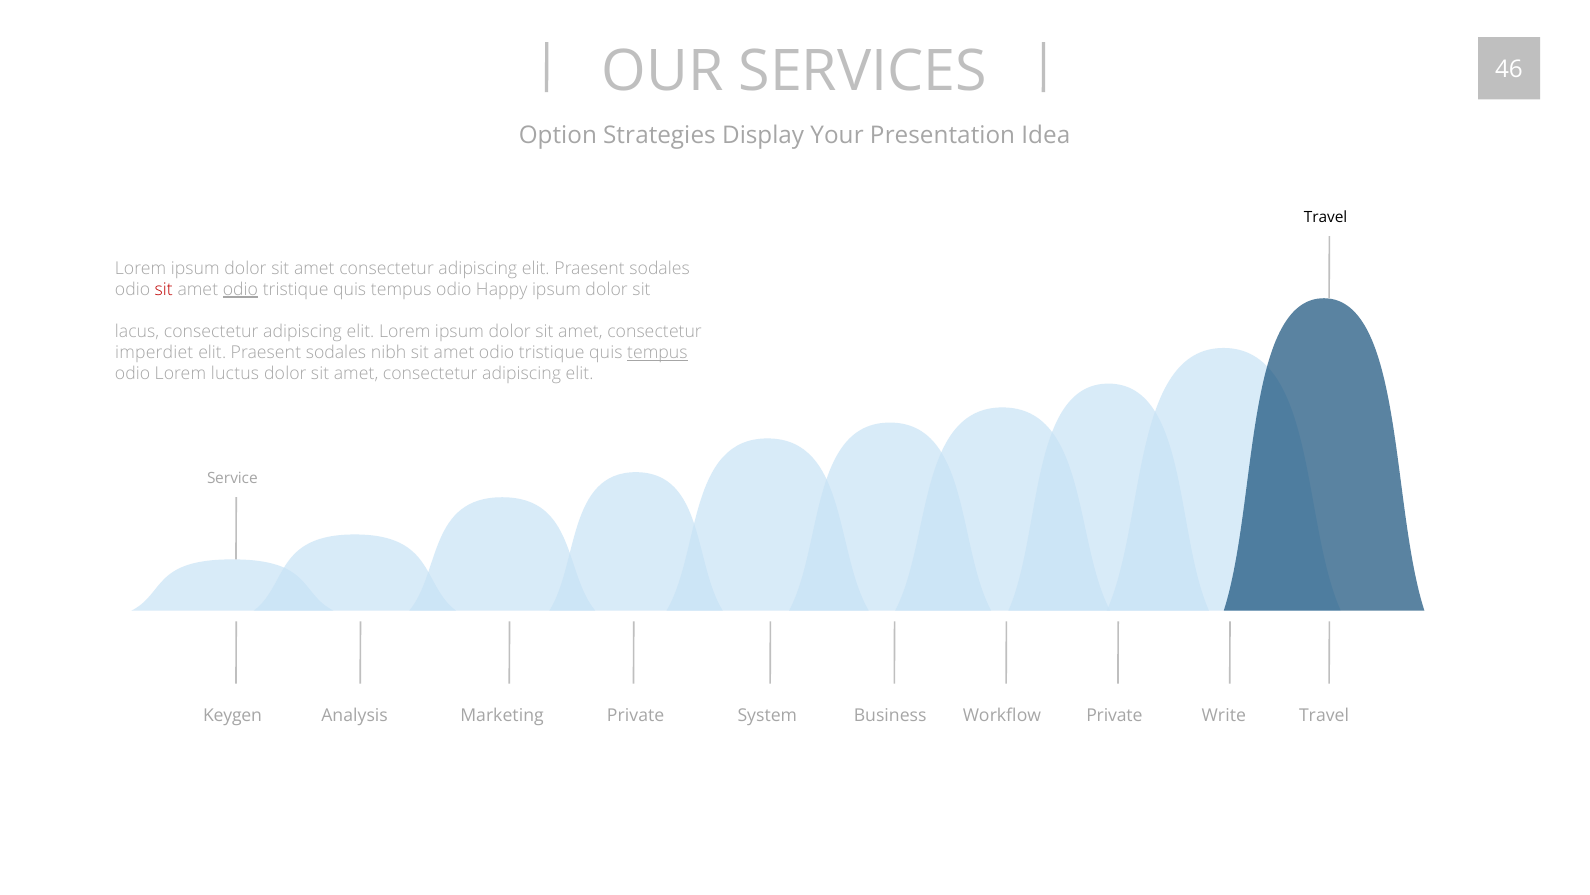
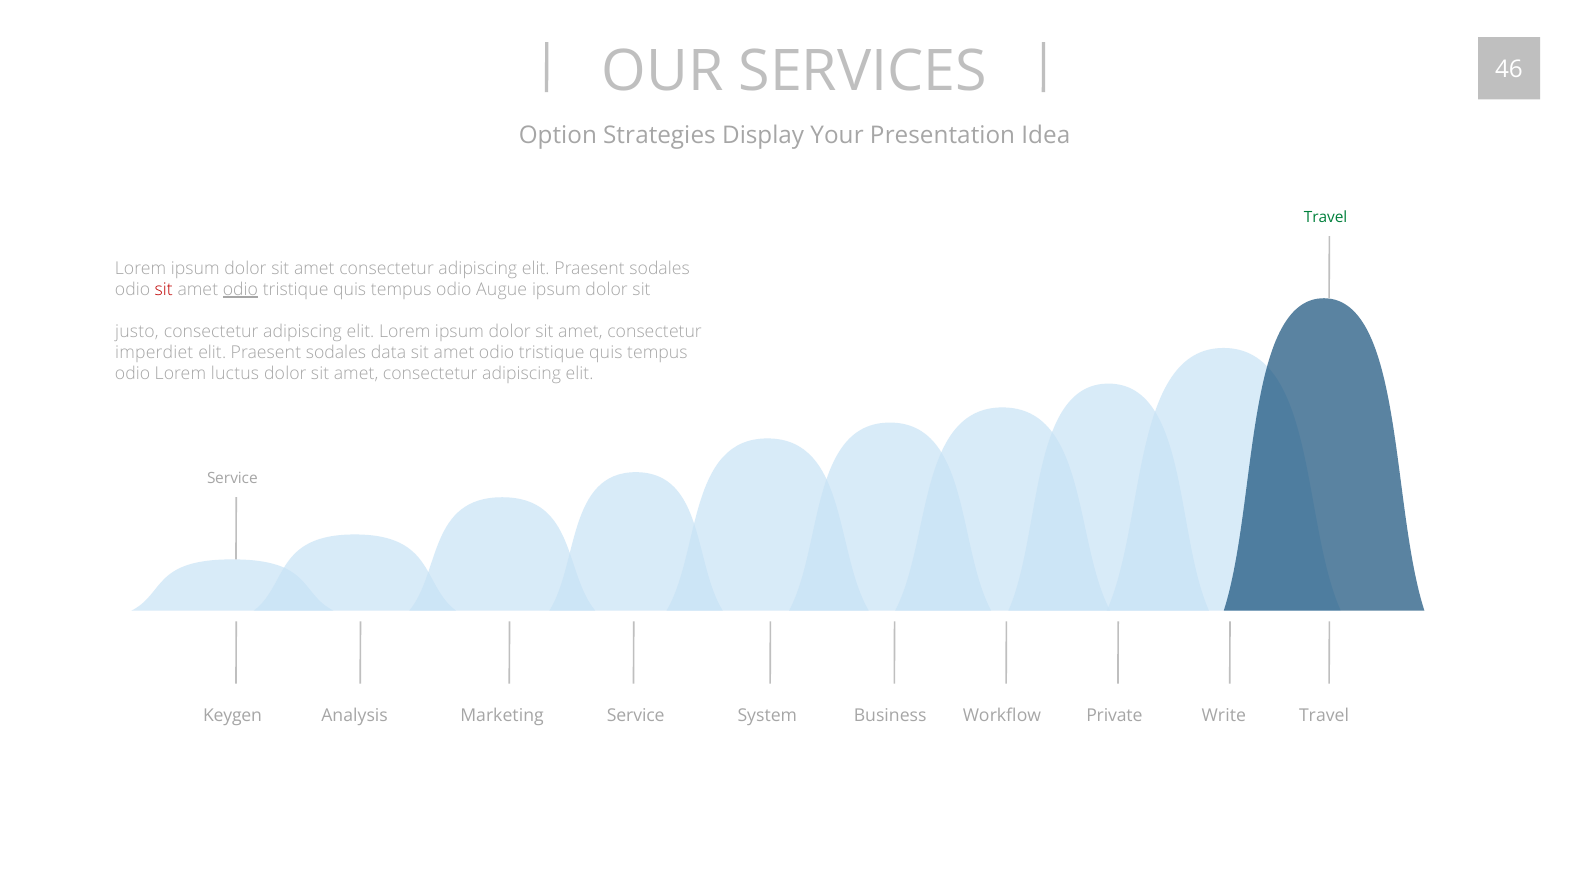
Travel colour: black -> green (1326, 217)
Happy: Happy -> Augue (502, 289)
lacus: lacus -> justo (137, 332)
nibh: nibh -> data (389, 353)
tempus underline: present -> none (657, 353)
Marketing Private: Private -> Service (636, 715)
